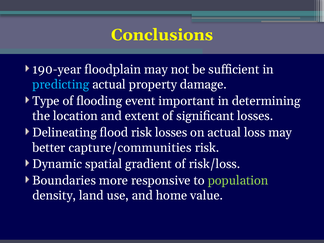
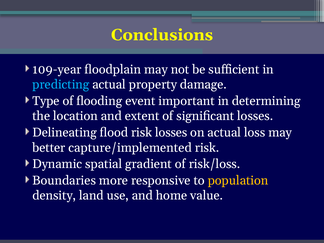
190-year: 190-year -> 109-year (57, 69)
capture/communities: capture/communities -> capture/implemented (130, 148)
population colour: light green -> yellow (238, 180)
